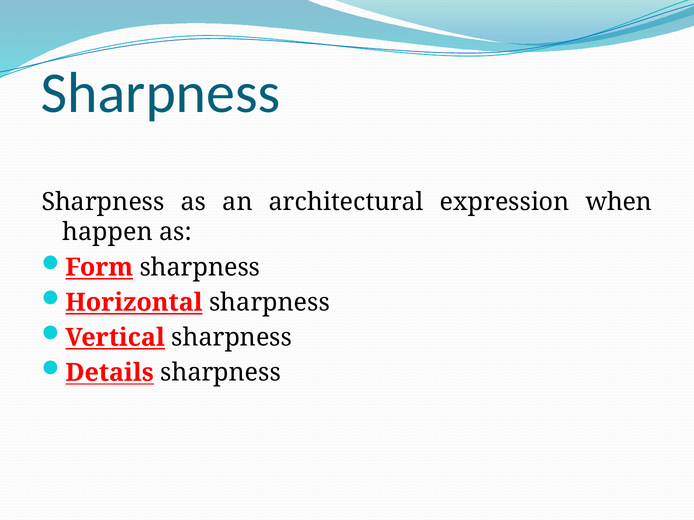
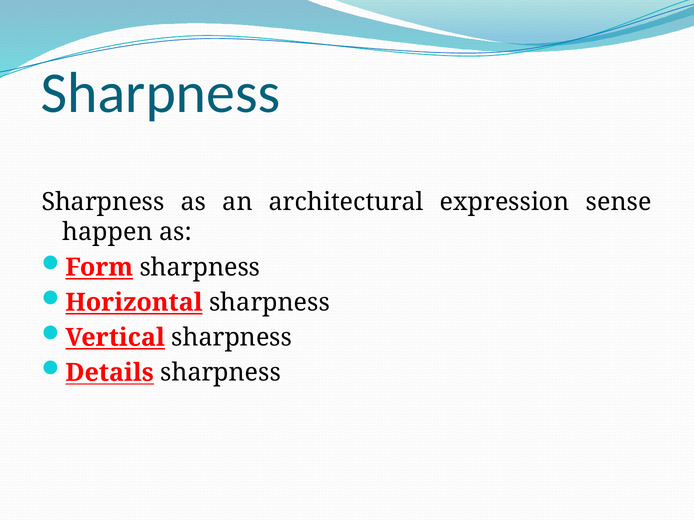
when: when -> sense (619, 202)
